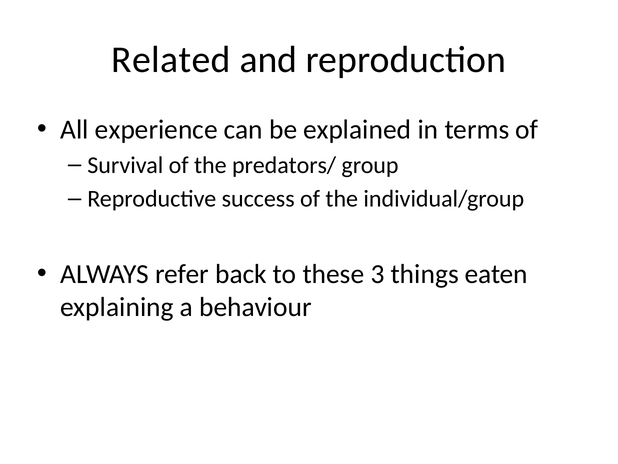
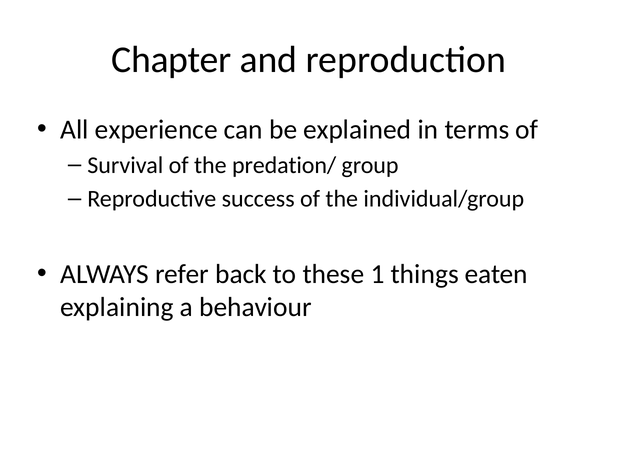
Related: Related -> Chapter (171, 60)
predators/: predators/ -> predation/ (284, 165)
3: 3 -> 1 (377, 274)
